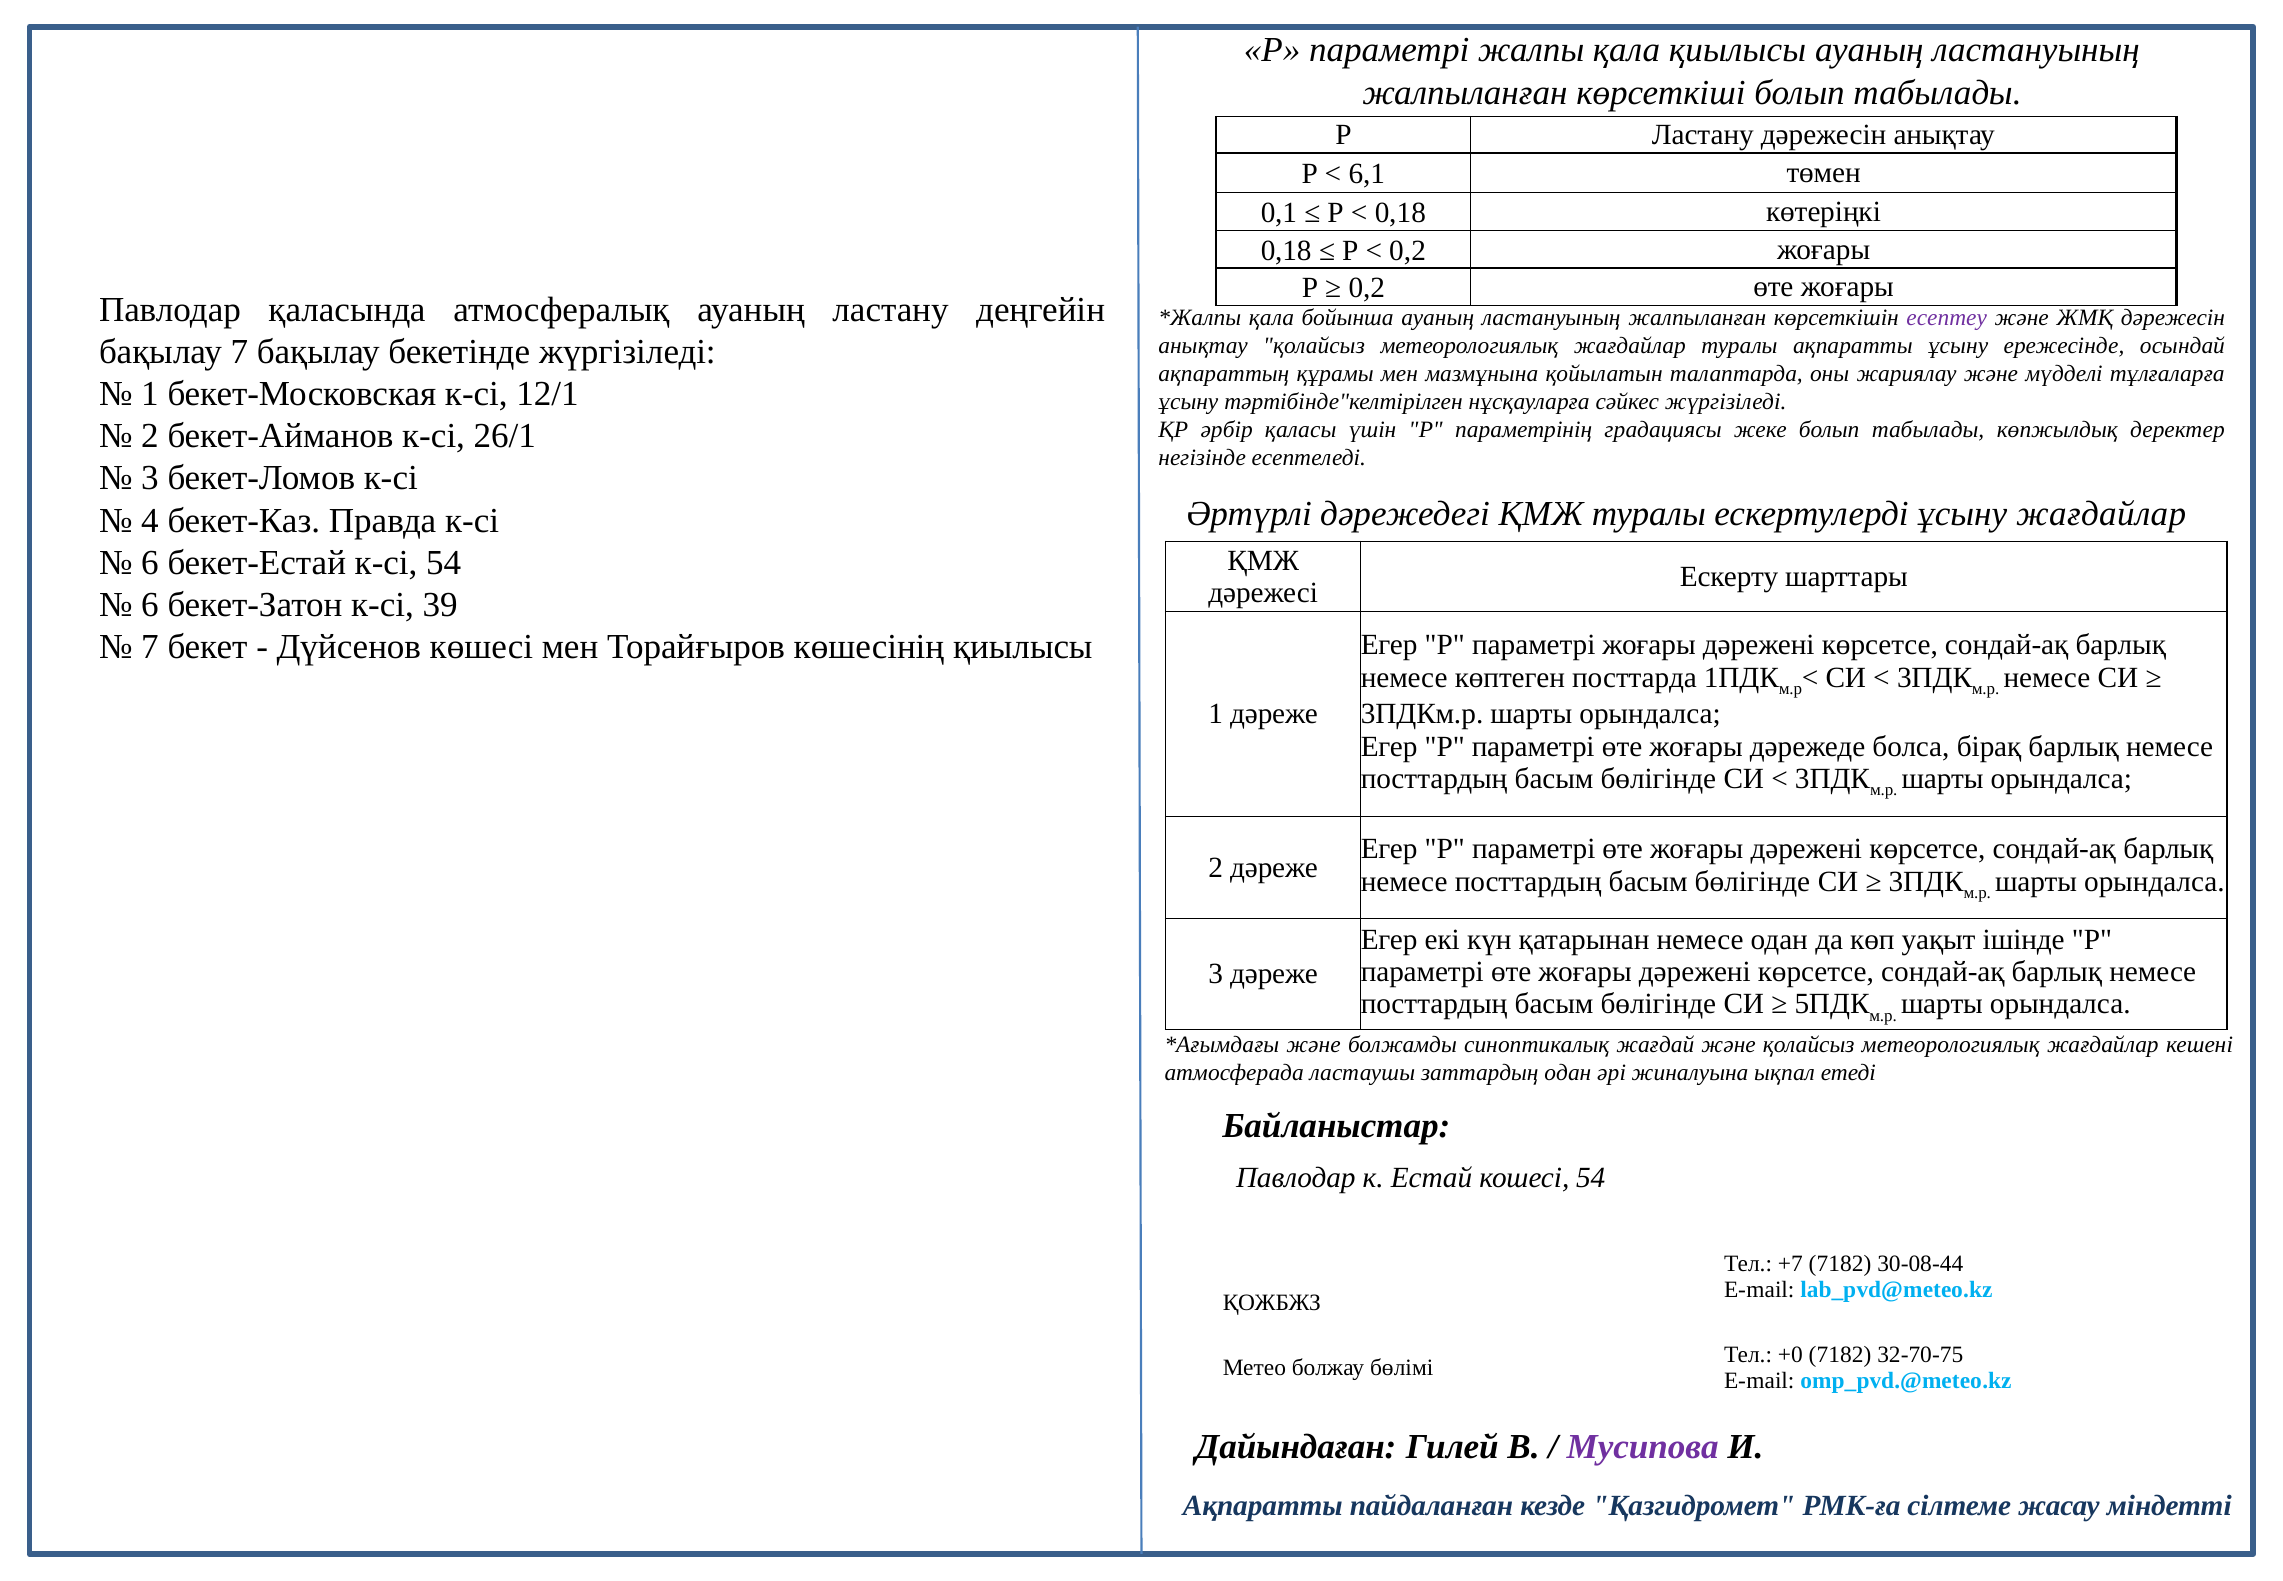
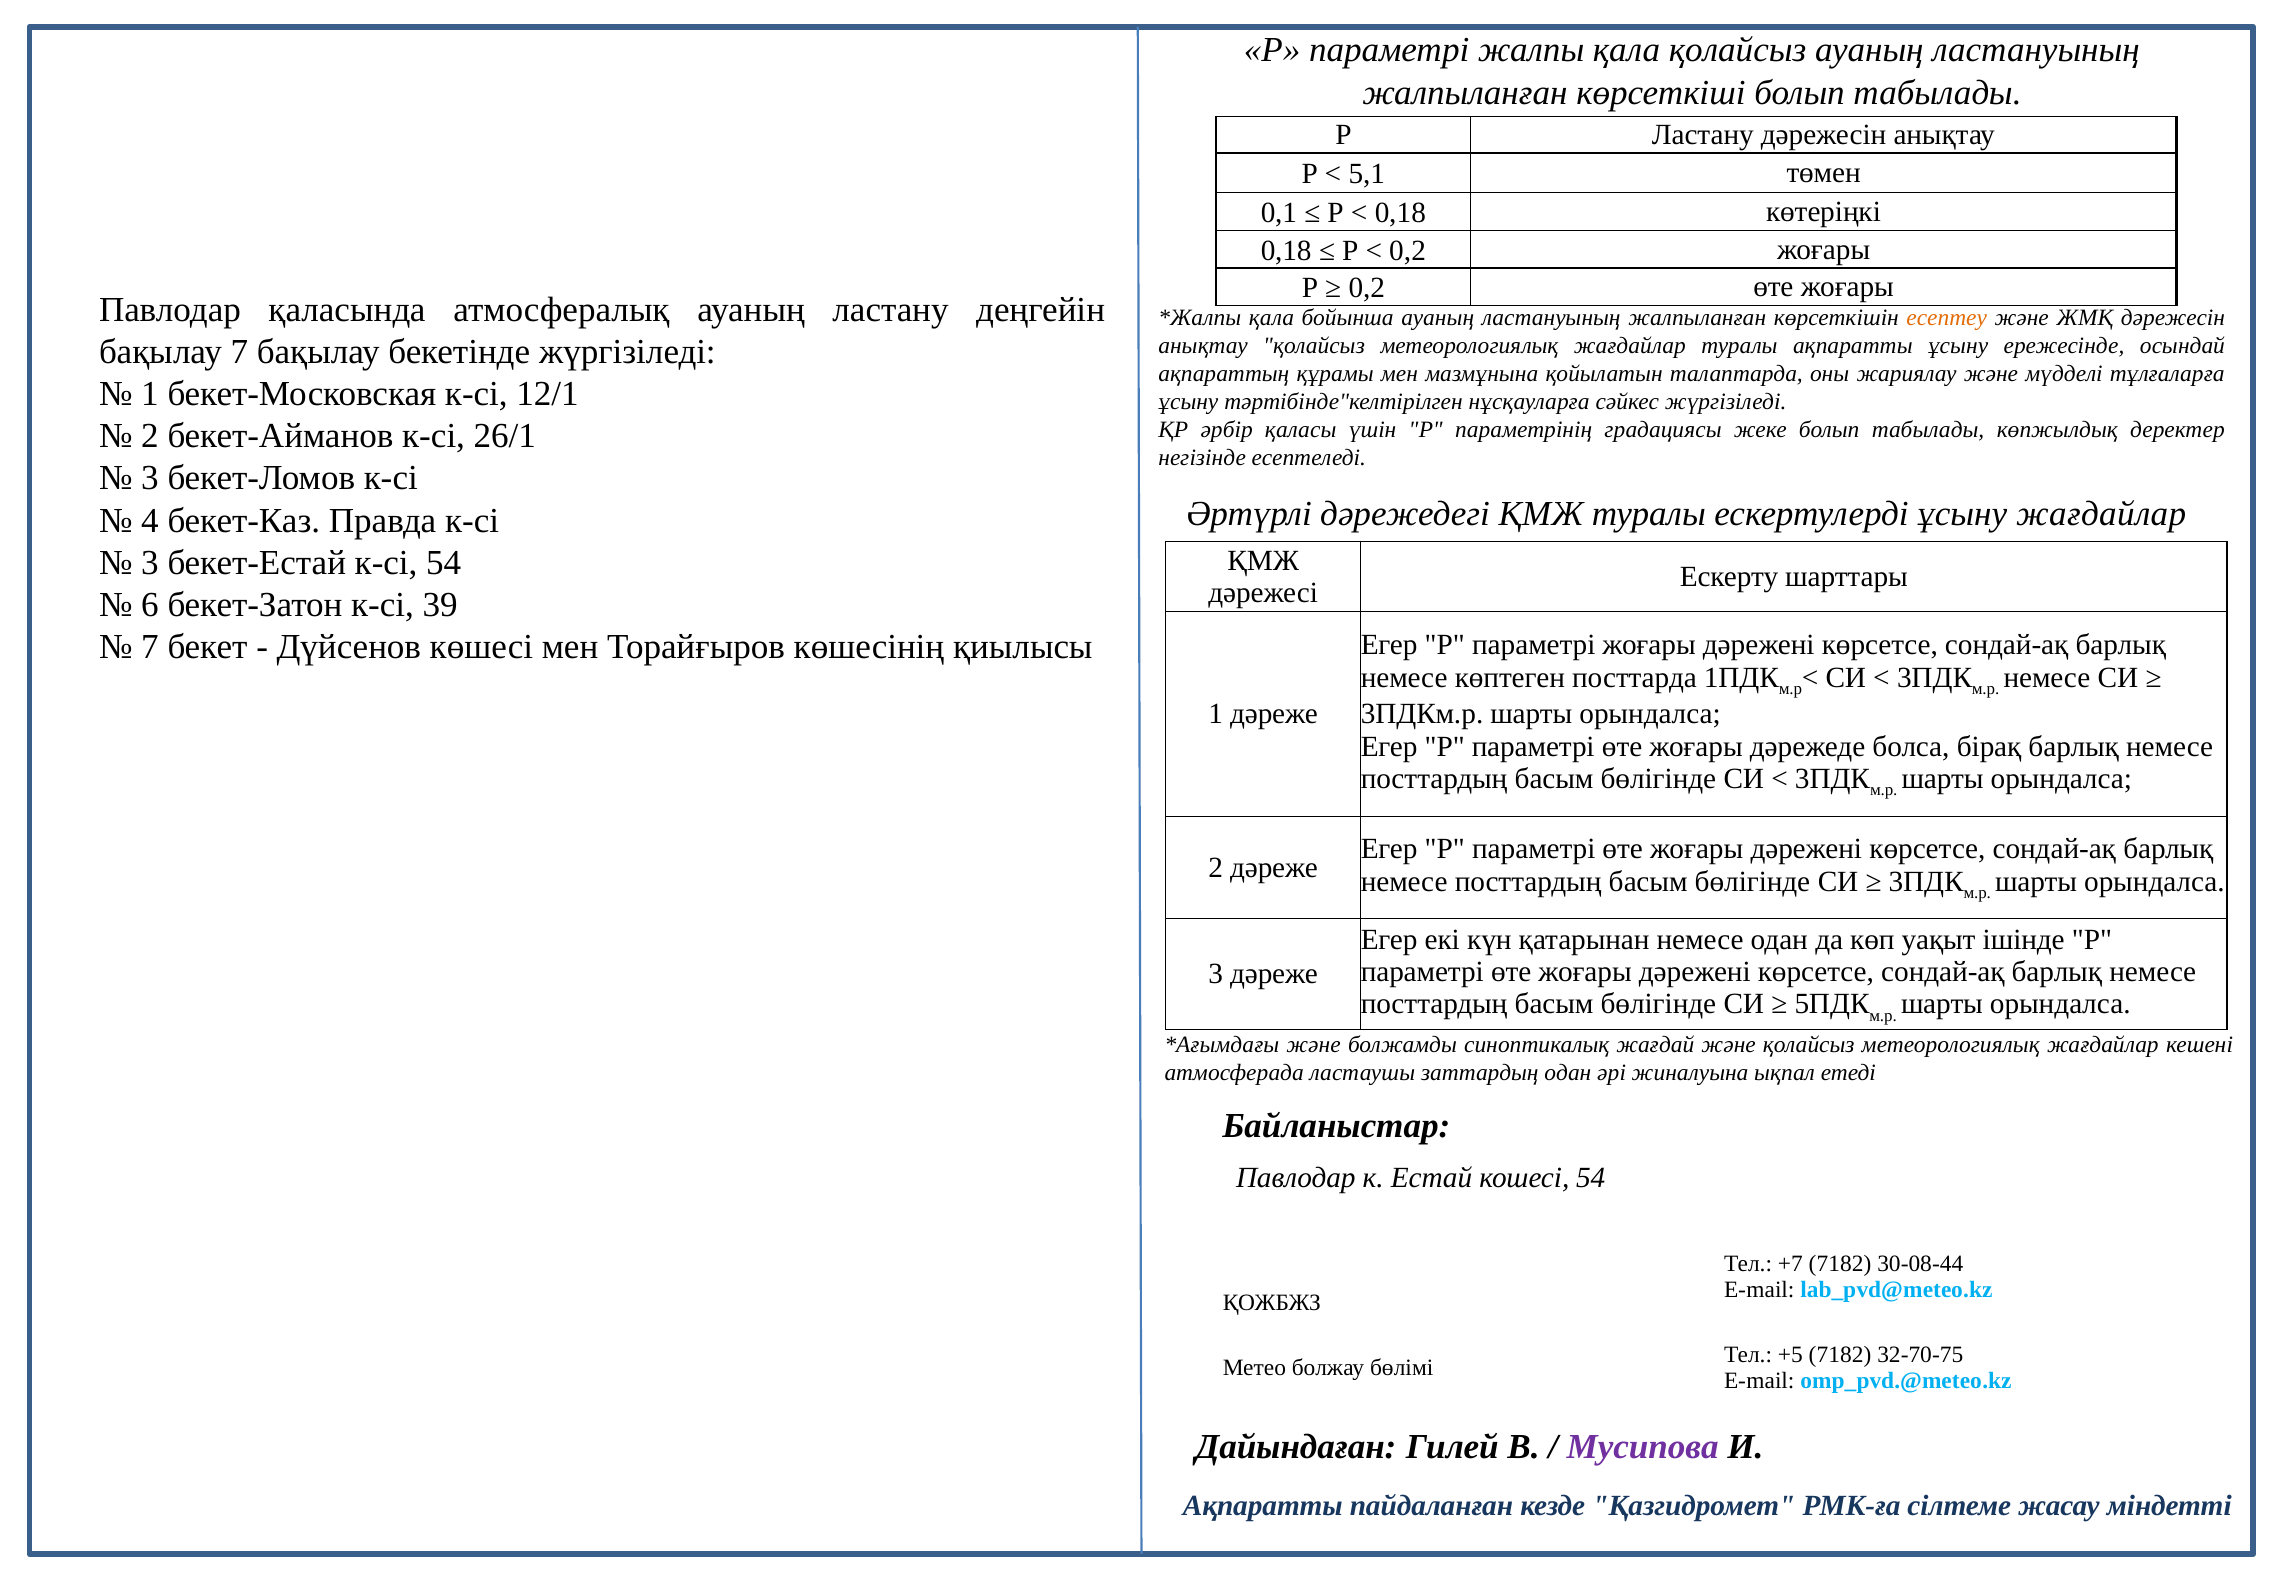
қала қиылысы: қиылысы -> қолайсыз (1738, 50)
6,1: 6,1 -> 5,1 (1367, 174)
есептеу colour: purple -> orange (1947, 318)
6: 6 -> 3 (150, 562)
+0: +0 -> +5 (1790, 1355)
